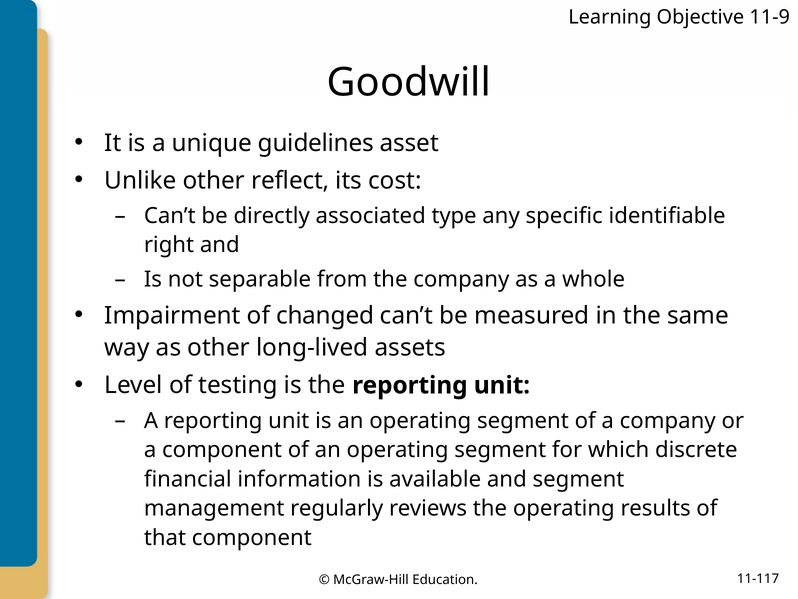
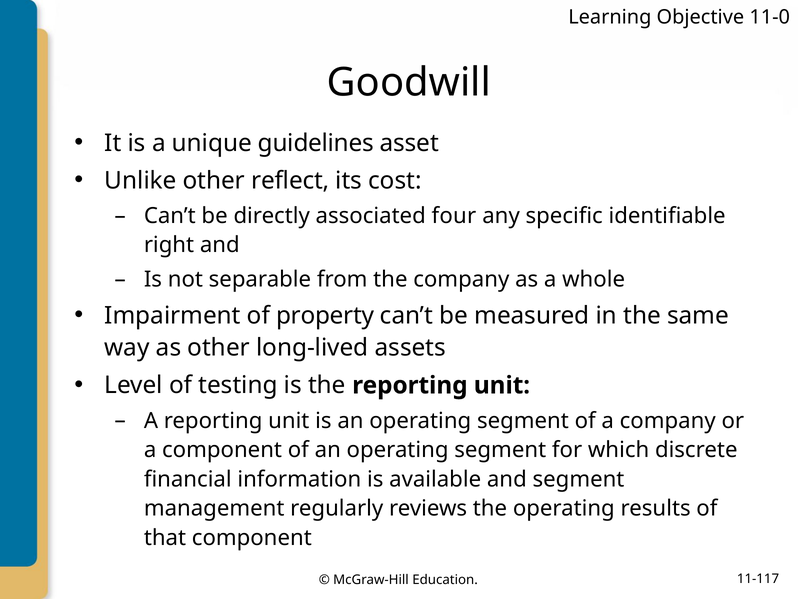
11-9: 11-9 -> 11-0 (770, 17)
type: type -> four (454, 216)
changed: changed -> property (325, 315)
